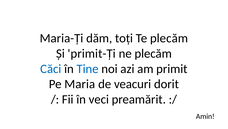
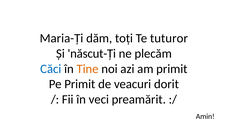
Te plecăm: plecăm -> tuturor (169, 38)
primit-Ți: primit-Ți -> născut-Ți (92, 53)
Tine colour: blue -> orange (88, 68)
Pe Maria: Maria -> Primit (80, 84)
